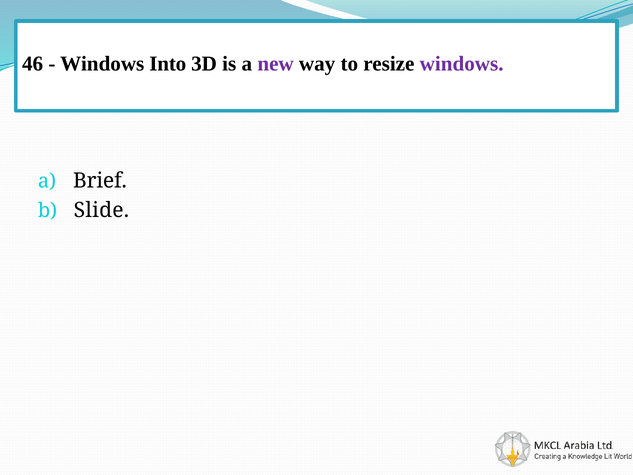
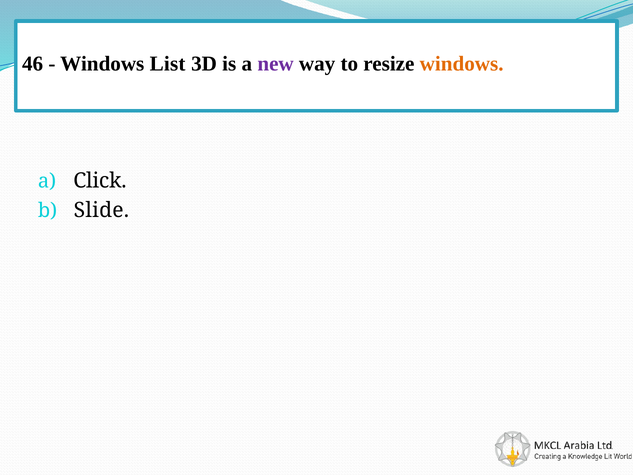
Into: Into -> List (168, 64)
windows colour: purple -> orange (462, 64)
Brief: Brief -> Click (100, 181)
